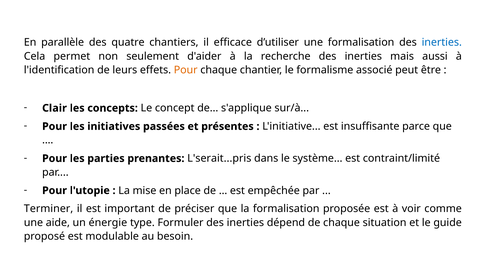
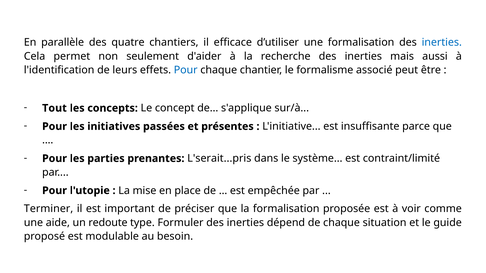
Pour colour: orange -> blue (186, 70)
Clair: Clair -> Tout (54, 108)
énergie: énergie -> redoute (108, 223)
